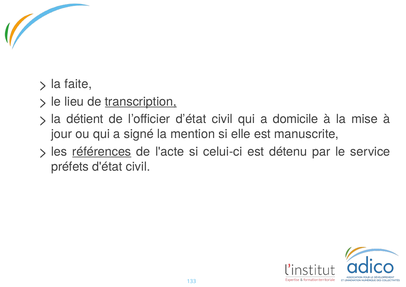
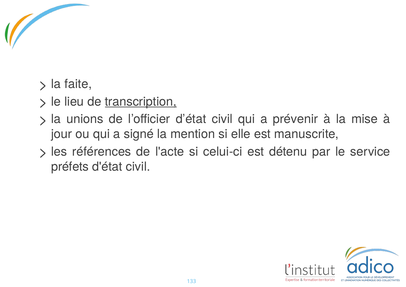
détient: détient -> unions (85, 119)
domicile: domicile -> prévenir (295, 119)
références underline: present -> none (102, 152)
